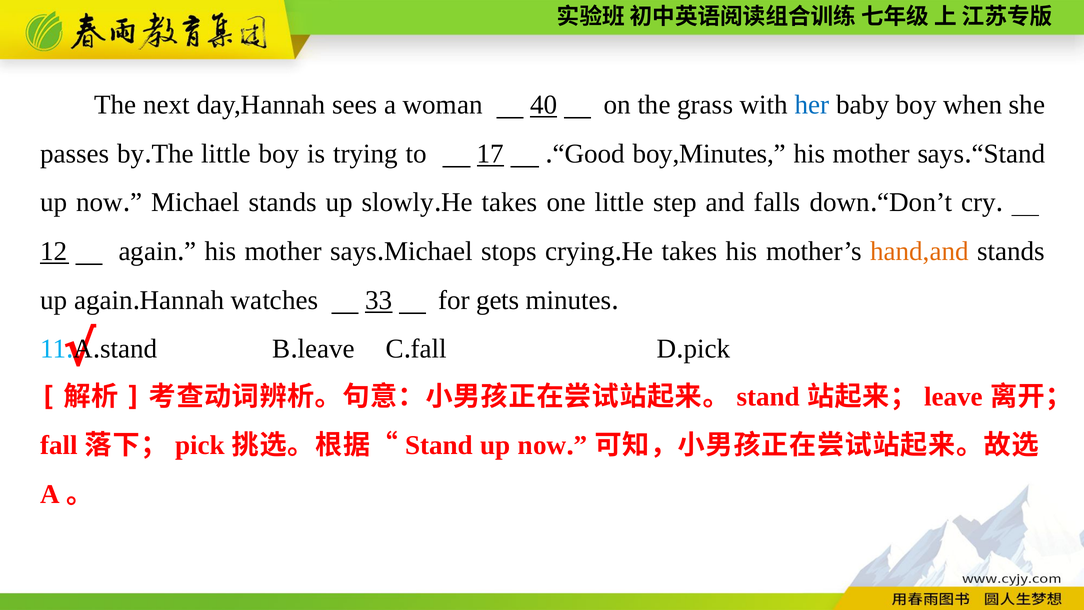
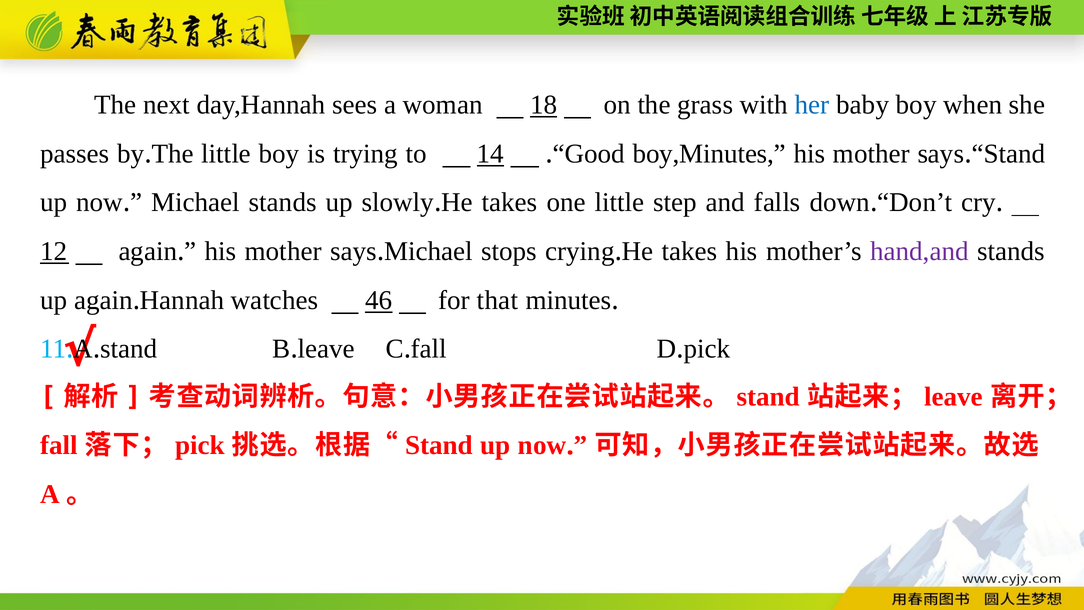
40: 40 -> 18 (544, 105)
17: 17 -> 14 (490, 154)
hand,and colour: orange -> purple (919, 251)
33: 33 -> 46 (379, 300)
gets: gets -> that (498, 300)
